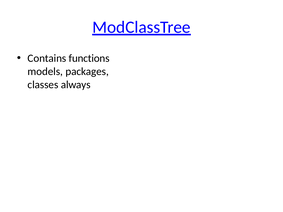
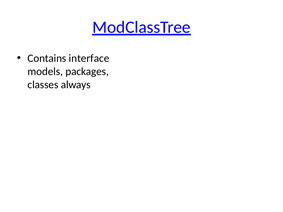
functions: functions -> interface (89, 58)
